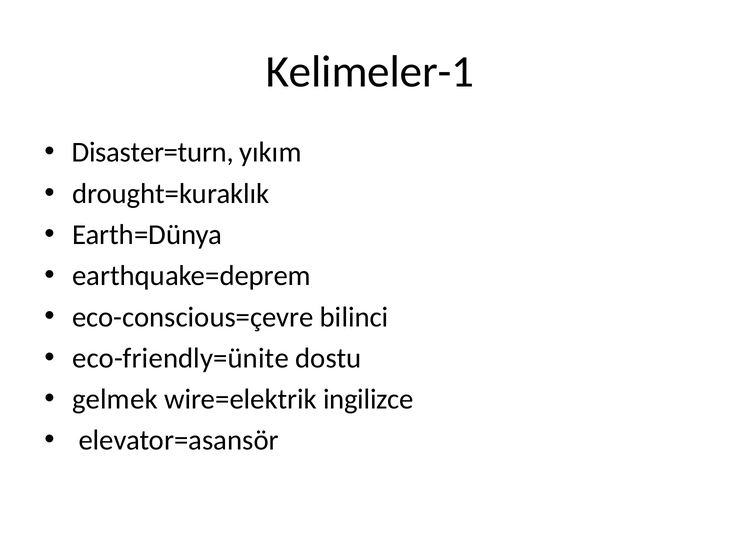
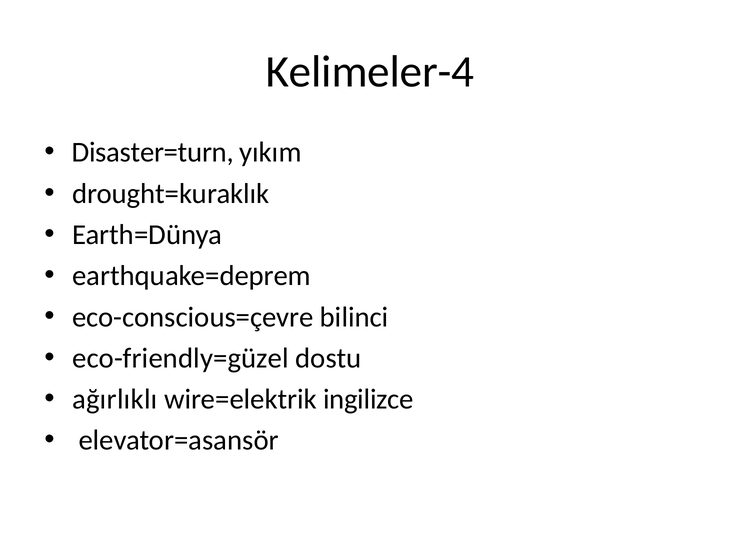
Kelimeler-1: Kelimeler-1 -> Kelimeler-4 (370, 72)
eco-friendly=ünite: eco-friendly=ünite -> eco-friendly=güzel (181, 358)
gelmek: gelmek -> ağırlıklı (115, 399)
